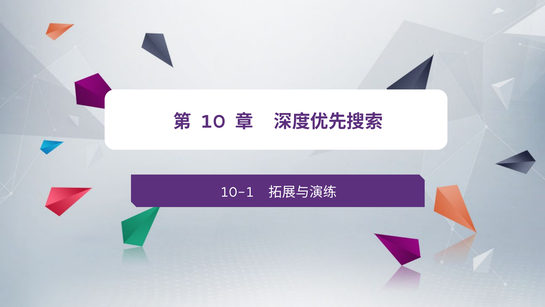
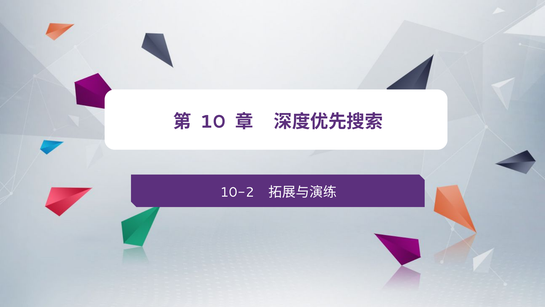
10-1: 10-1 -> 10-2 (237, 192)
